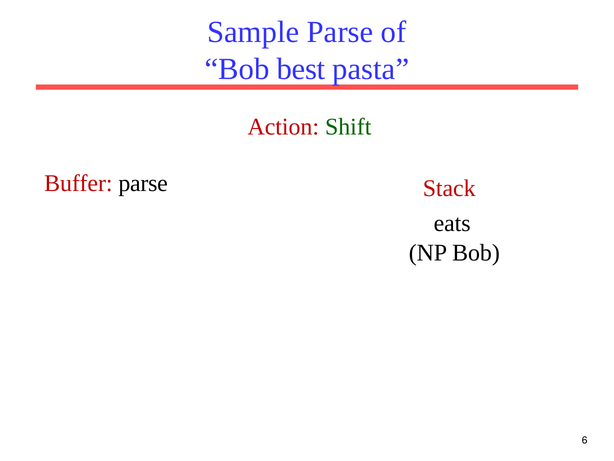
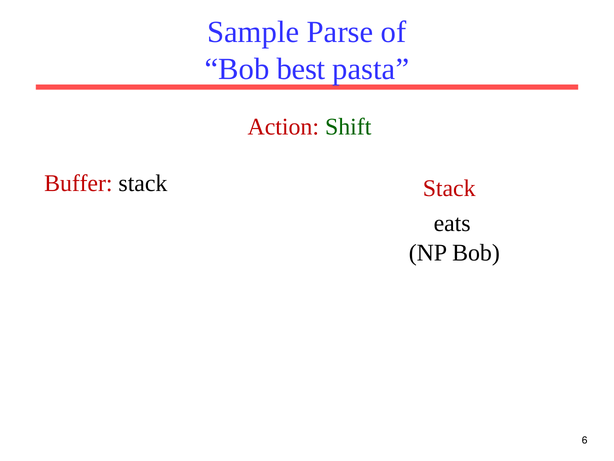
Buffer parse: parse -> stack (143, 183)
